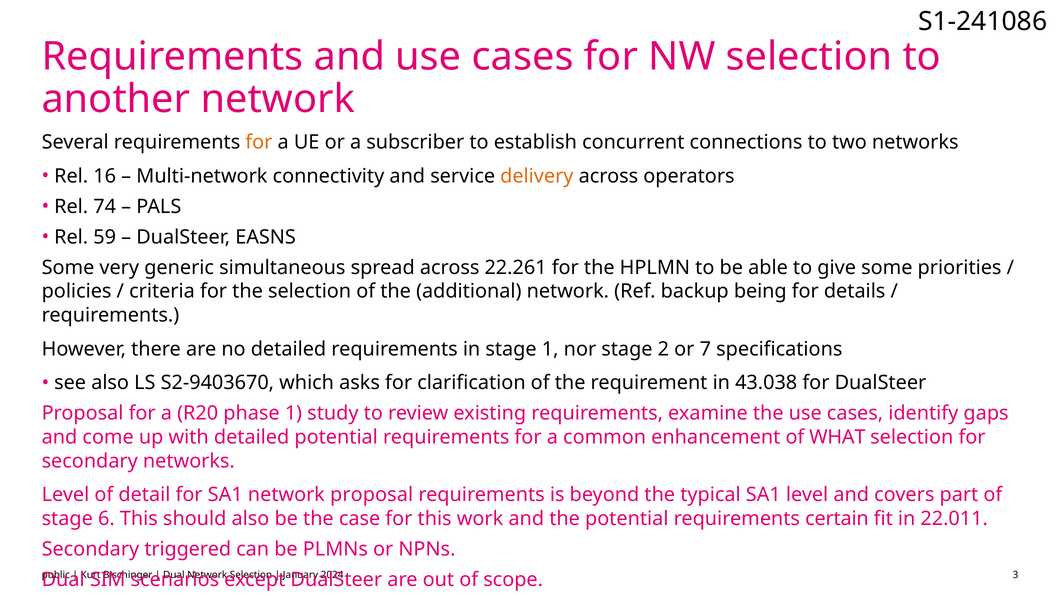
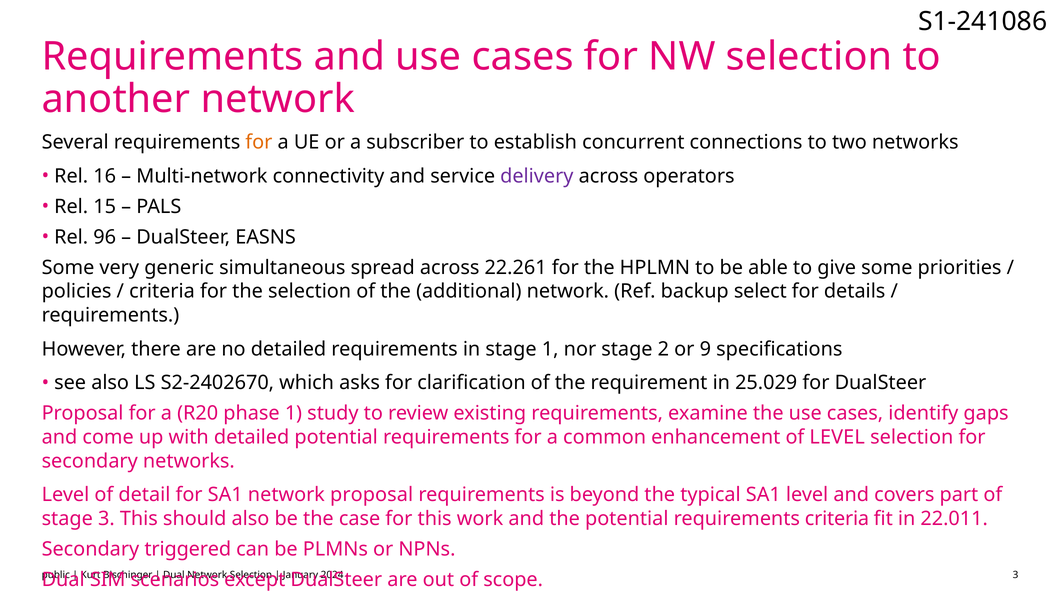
delivery colour: orange -> purple (537, 176)
74: 74 -> 15 (105, 207)
59: 59 -> 96 (105, 237)
being: being -> select (760, 292)
7: 7 -> 9 (705, 349)
S2-9403670: S2-9403670 -> S2-2402670 (217, 383)
43.038: 43.038 -> 25.029 (766, 383)
of WHAT: WHAT -> LEVEL (837, 437)
stage 6: 6 -> 3 (106, 519)
requirements certain: certain -> criteria (837, 519)
